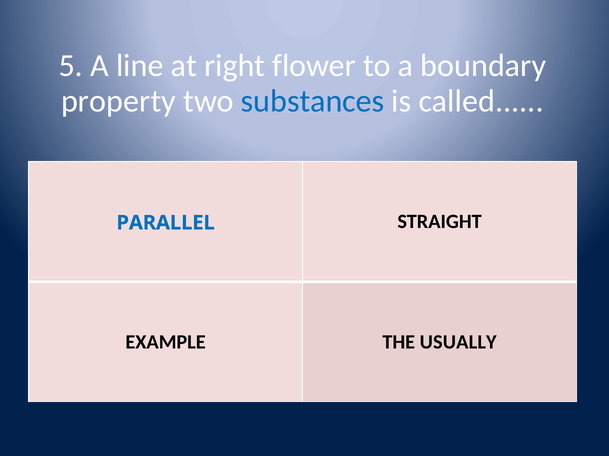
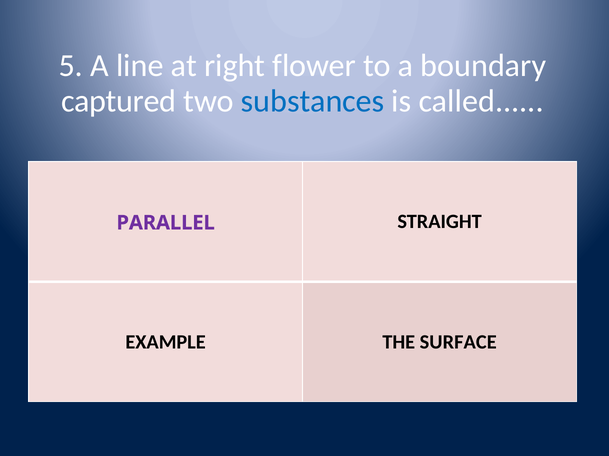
property: property -> captured (119, 101)
PARALLEL colour: blue -> purple (166, 223)
USUALLY: USUALLY -> SURFACE (458, 342)
